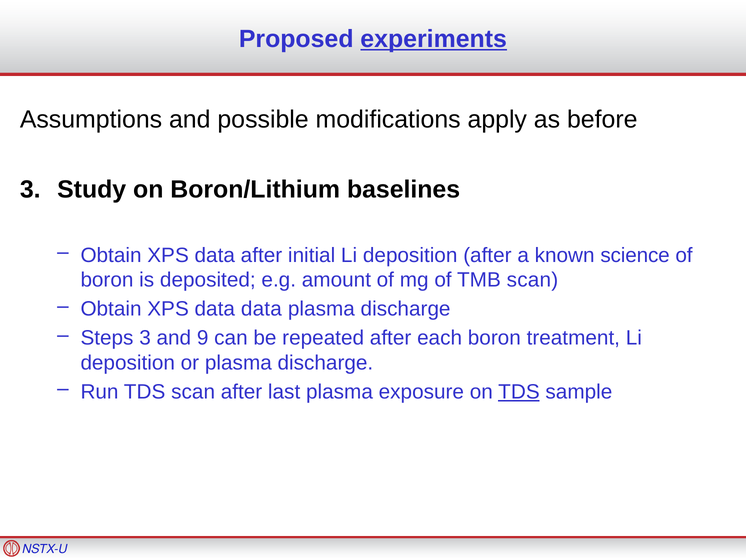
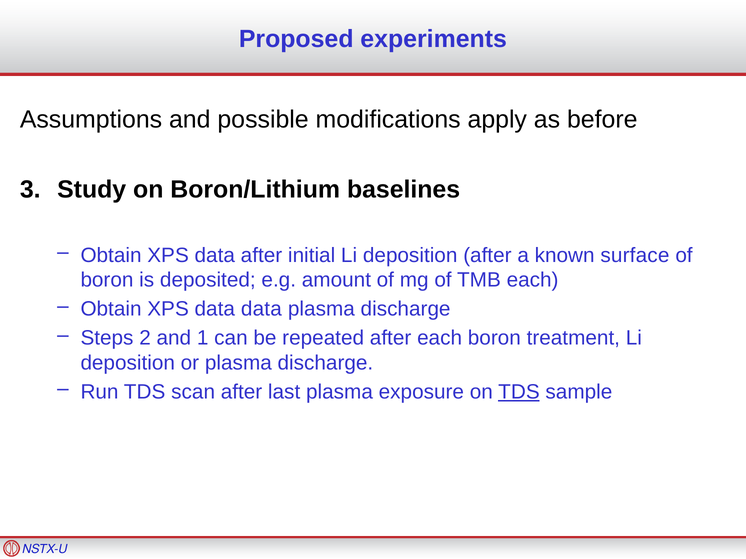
experiments underline: present -> none (434, 39)
science: science -> surface (635, 255)
TMB scan: scan -> each (533, 280)
Steps 3: 3 -> 2 (145, 338)
9: 9 -> 1 (203, 338)
